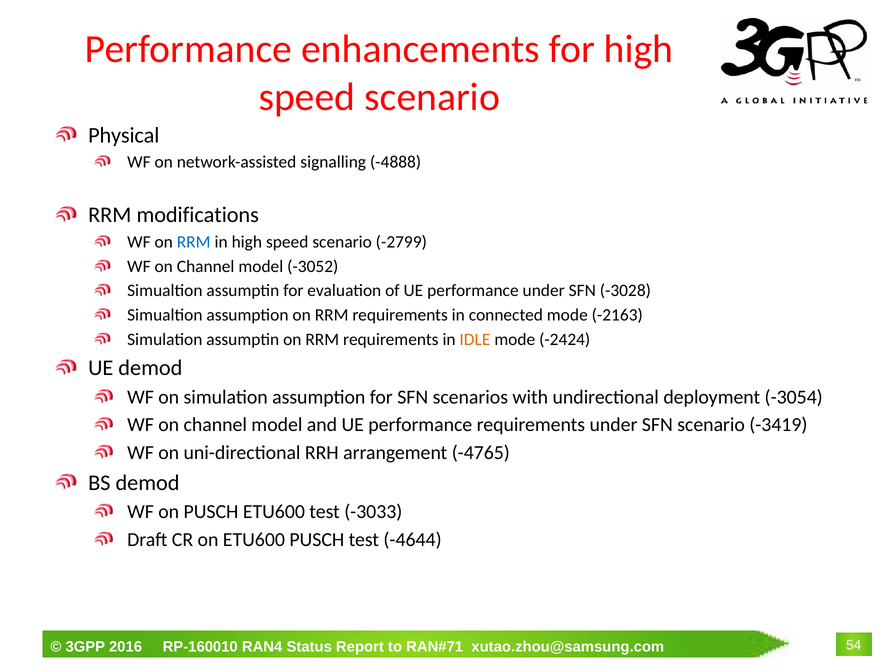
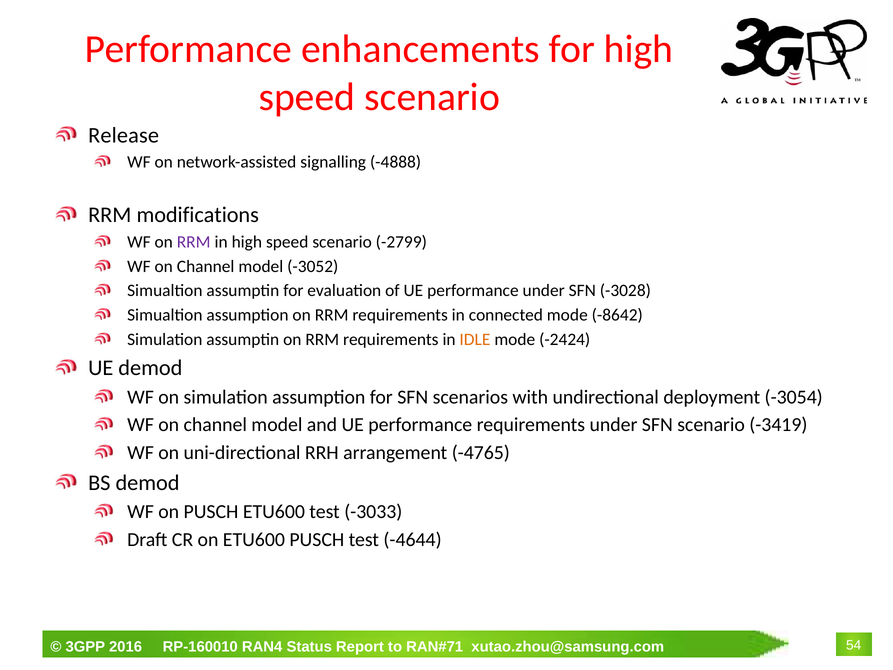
Physical: Physical -> Release (124, 135)
RRM colour: blue -> purple (194, 242)
-2163: -2163 -> -8642 (617, 315)
